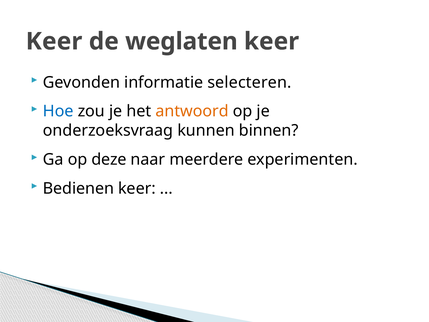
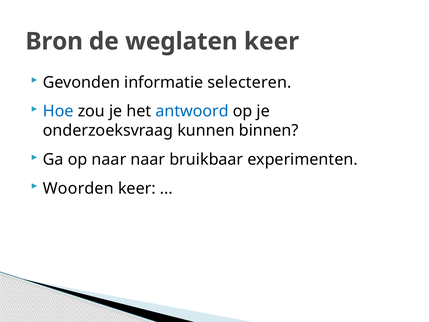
Keer: Keer -> Bron (54, 41)
antwoord colour: orange -> blue (192, 111)
op deze: deze -> naar (109, 159)
meerdere: meerdere -> bruikbaar (206, 159)
Bedienen: Bedienen -> Woorden (78, 188)
